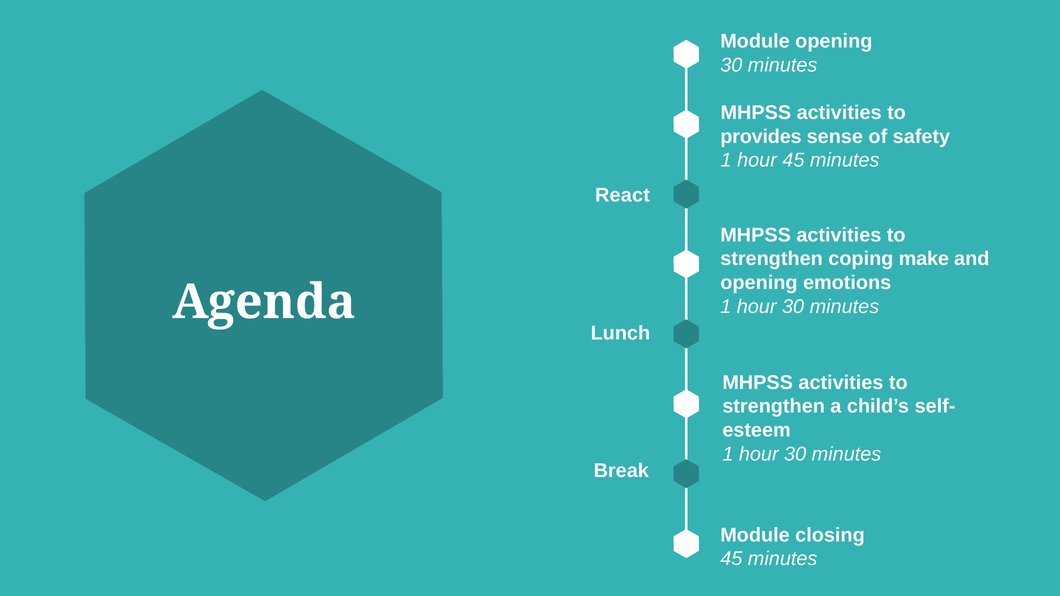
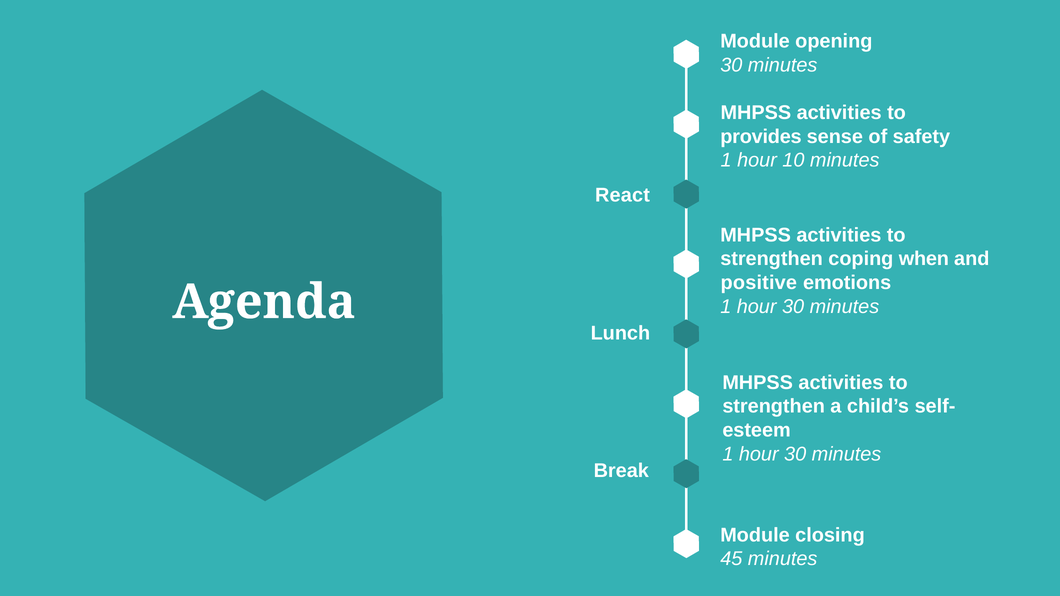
hour 45: 45 -> 10 (793, 160)
make: make -> when (924, 259)
opening: opening -> positive (759, 283)
